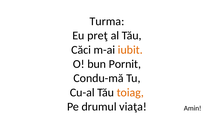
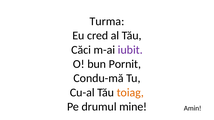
preţ: preţ -> cred (98, 36)
iubit colour: orange -> purple (130, 50)
viaţa: viaţa -> mine (133, 107)
